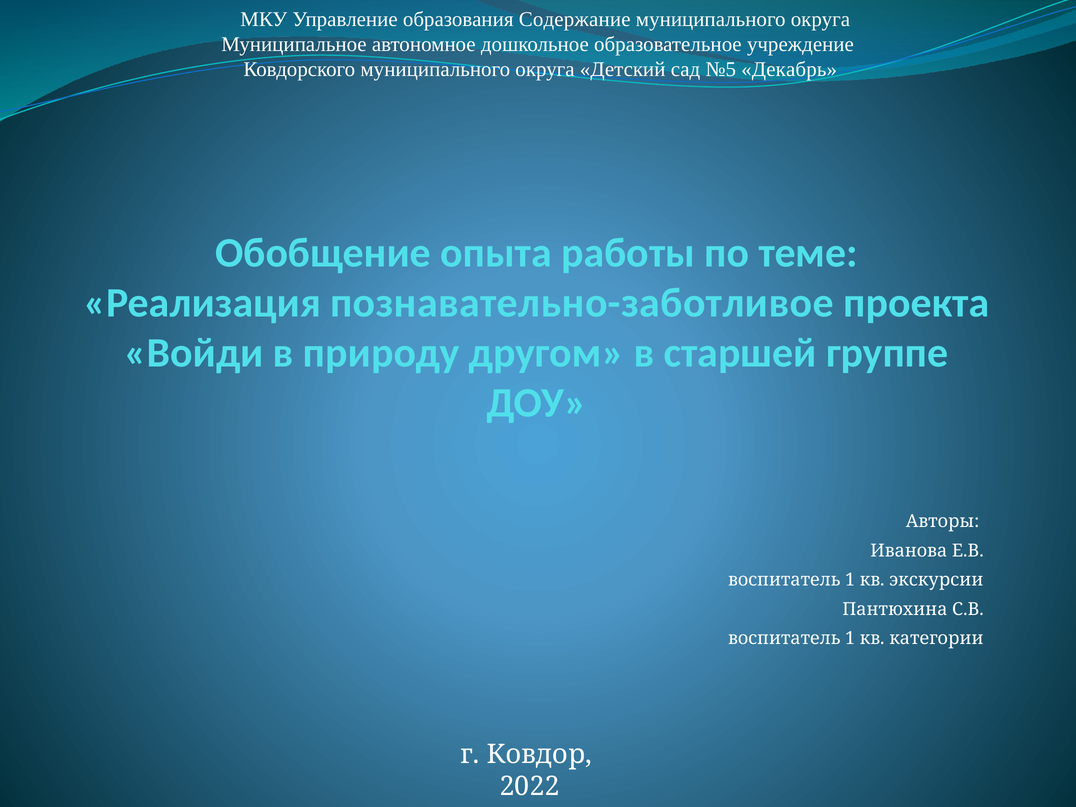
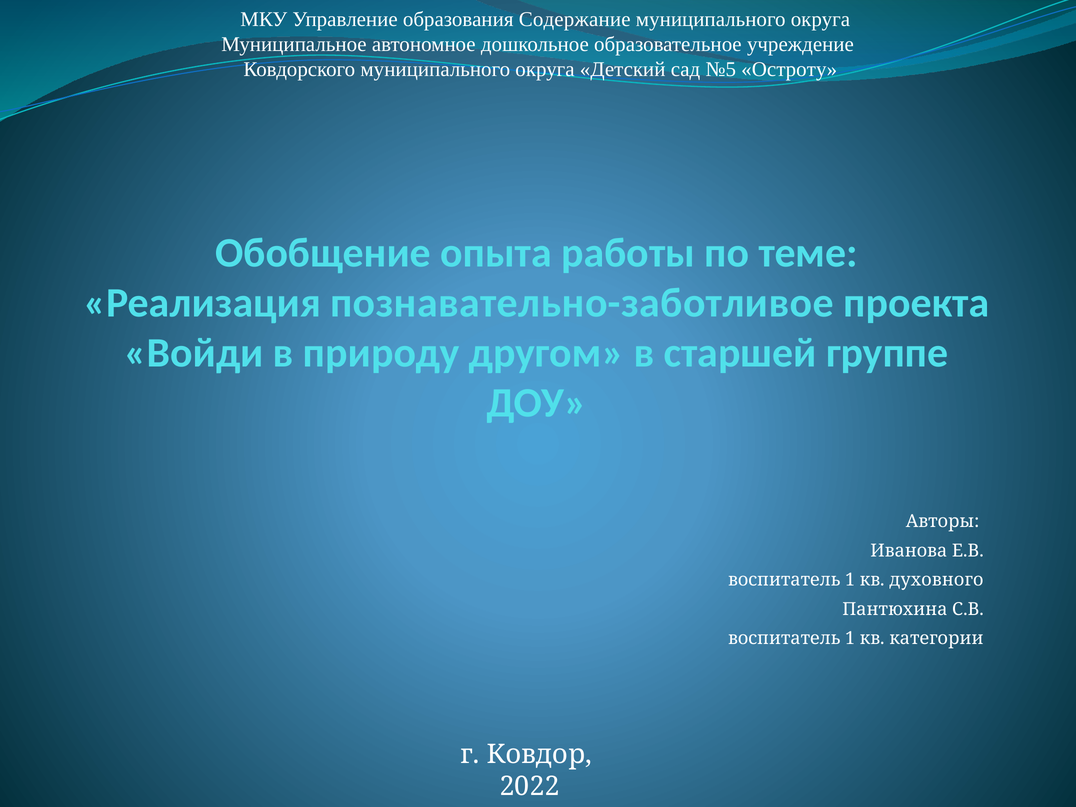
Декабрь: Декабрь -> Остроту (789, 70)
экскурсии: экскурсии -> духовного (936, 580)
